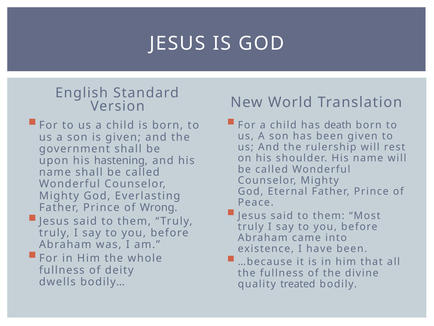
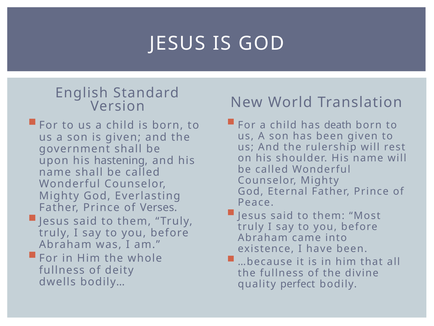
Wrong: Wrong -> Verses (159, 207)
treated: treated -> perfect (298, 284)
